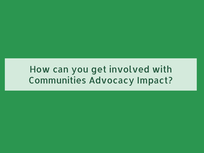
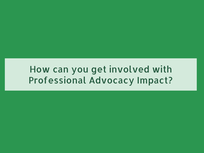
Communities: Communities -> Professional (57, 81)
